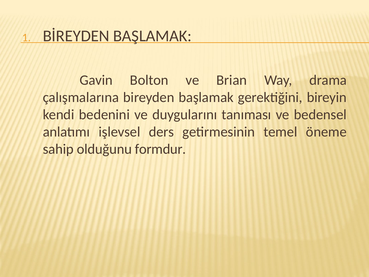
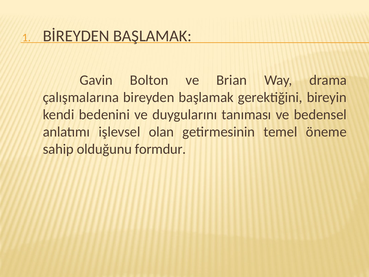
ders: ders -> olan (161, 132)
